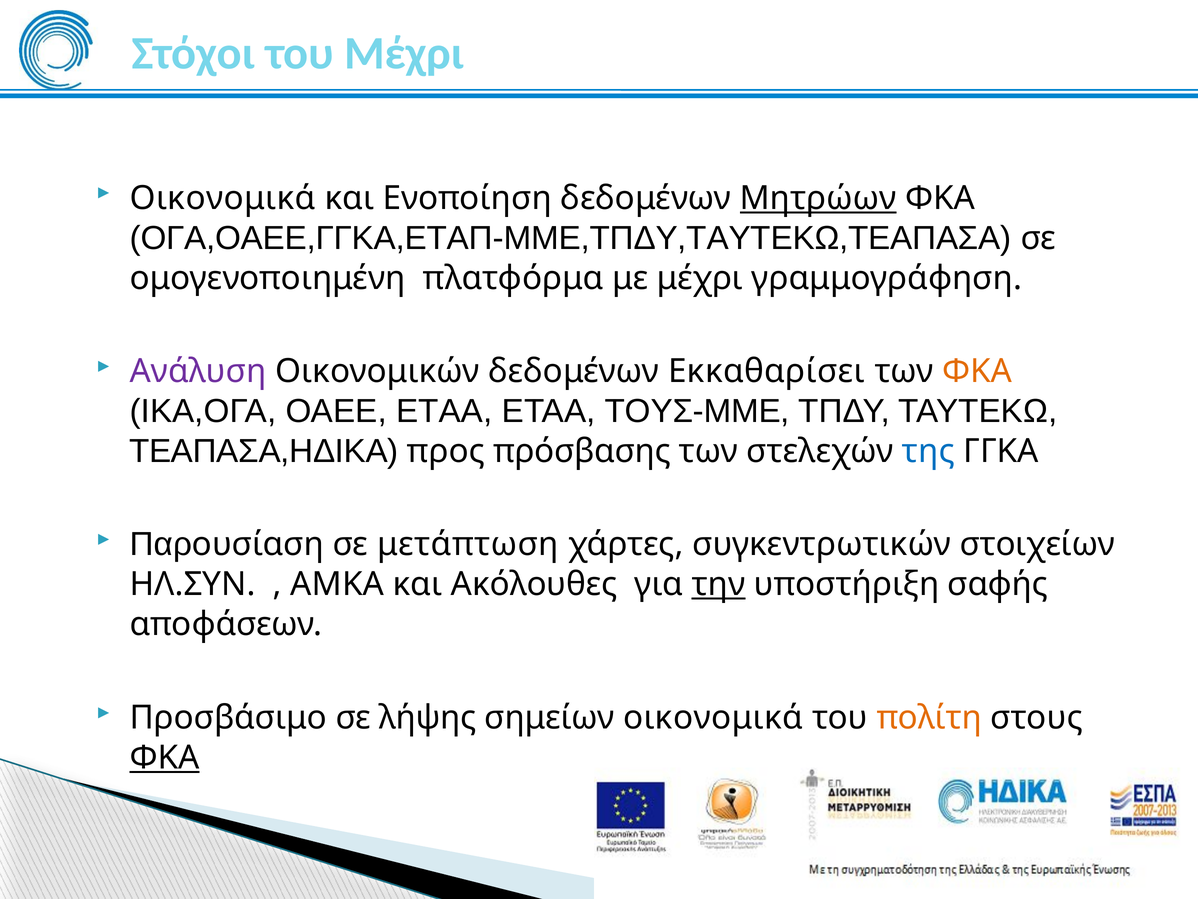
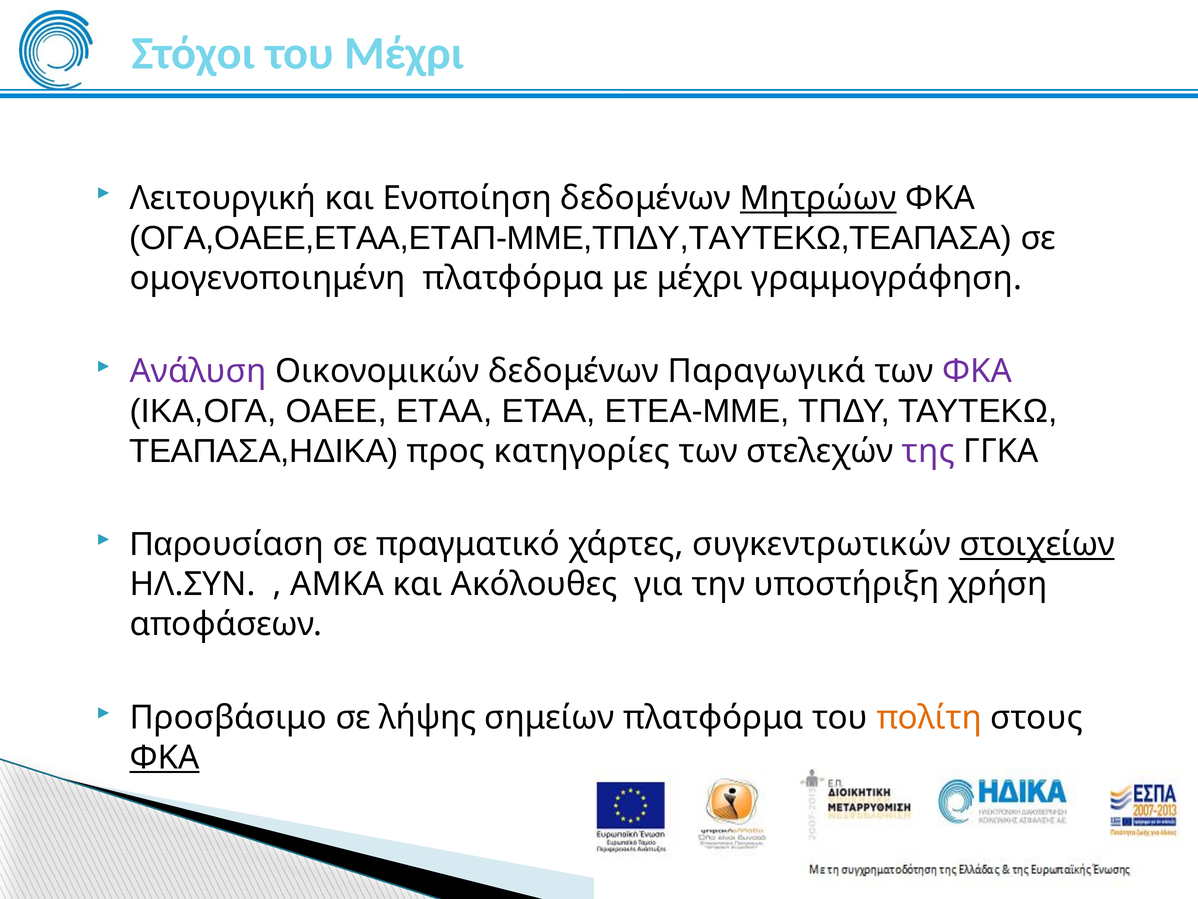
Οικονομικά: Οικονομικά -> Λειτουργική (223, 198)
ΟΓΑ,ΟΑΕΕ,ΓΓΚΑ,ΕΤΑΠ-ΜΜΕ,ΤΠΔΥ,ΤΑΥΤΕΚΩ,ΤΕΑΠΑΣΑ: ΟΓΑ,ΟΑΕΕ,ΓΓΚΑ,ΕΤΑΠ-ΜΜΕ,ΤΠΔΥ,ΤΑΥΤΕΚΩ,ΤΕΑΠΑΣΑ -> ΟΓΑ,ΟΑΕΕ,ΕΤΑΑ,ΕΤΑΠ-ΜΜΕ,ΤΠΔΥ,ΤΑΥΤΕΚΩ,ΤΕΑΠΑΣΑ (571, 238)
Εκκαθαρίσει: Εκκαθαρίσει -> Παραγωγικά (767, 371)
ΦΚΑ colour: orange -> purple (977, 371)
ΤΟΥΣ-ΜΜΕ: ΤΟΥΣ-ΜΜΕ -> ΕΤΕΑ-ΜΜΕ (697, 411)
πρόσβασης: πρόσβασης -> κατηγορίες (582, 451)
της colour: blue -> purple (928, 451)
μετάπτωση: μετάπτωση -> πραγματικό (468, 544)
στοιχείων underline: none -> present (1037, 544)
την underline: present -> none (718, 584)
σαφής: σαφής -> χρήση (998, 584)
σημείων οικονομικά: οικονομικά -> πλατφόρμα (713, 717)
